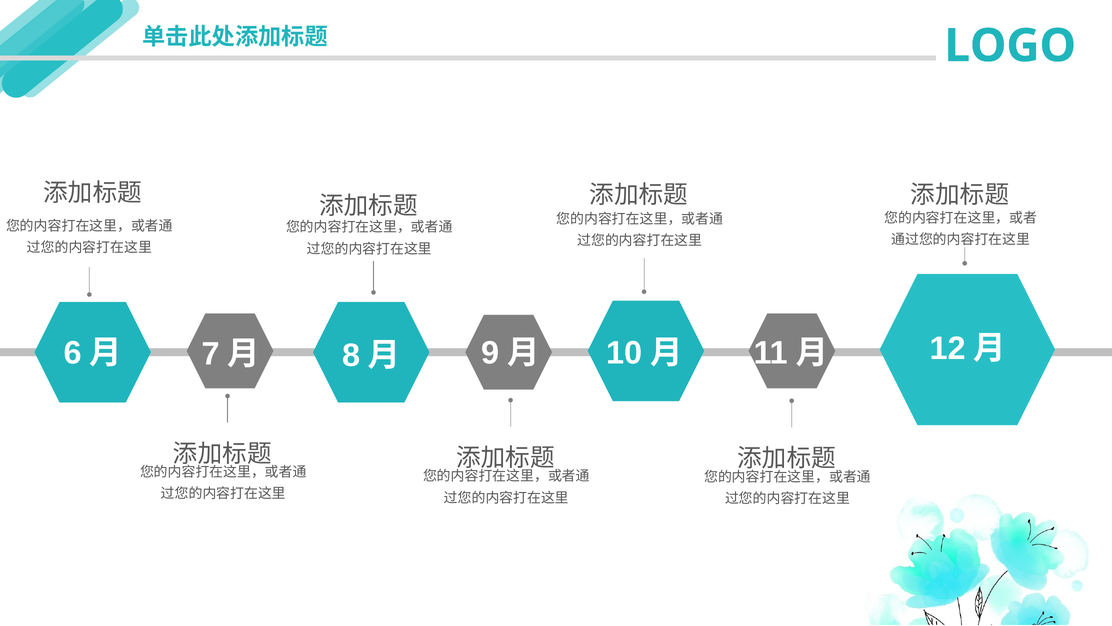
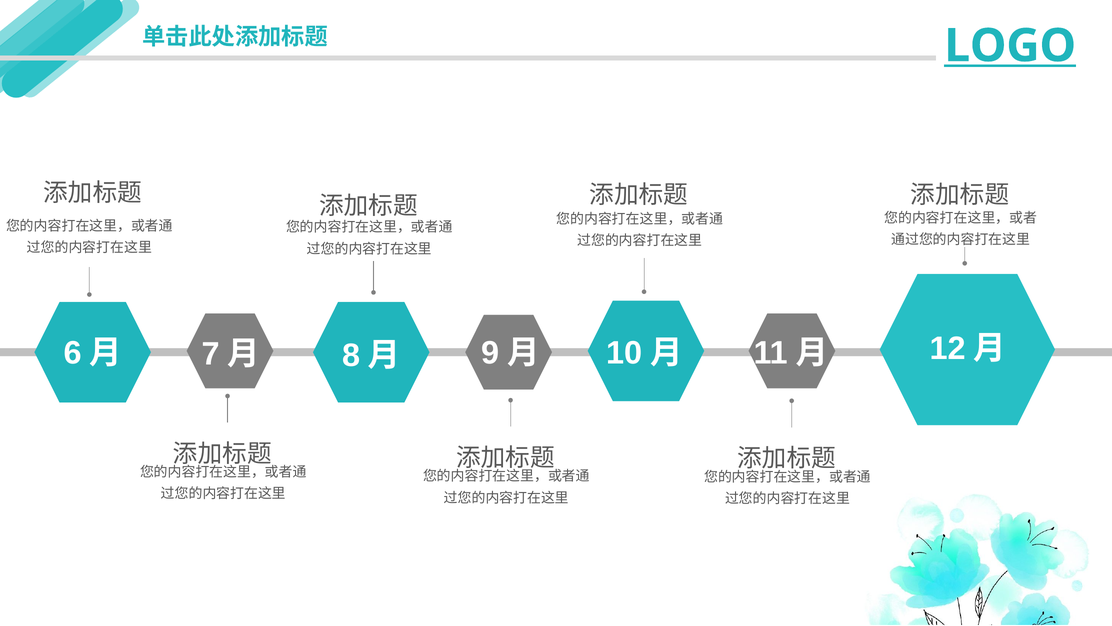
LOGO underline: none -> present (1010, 46)
